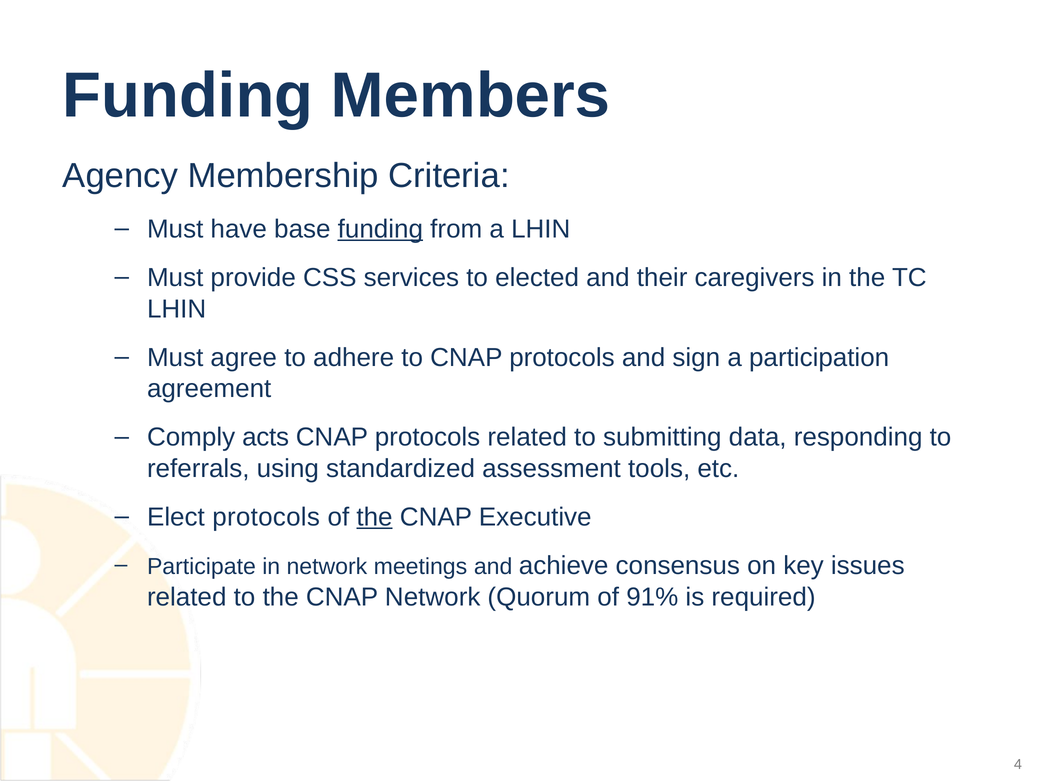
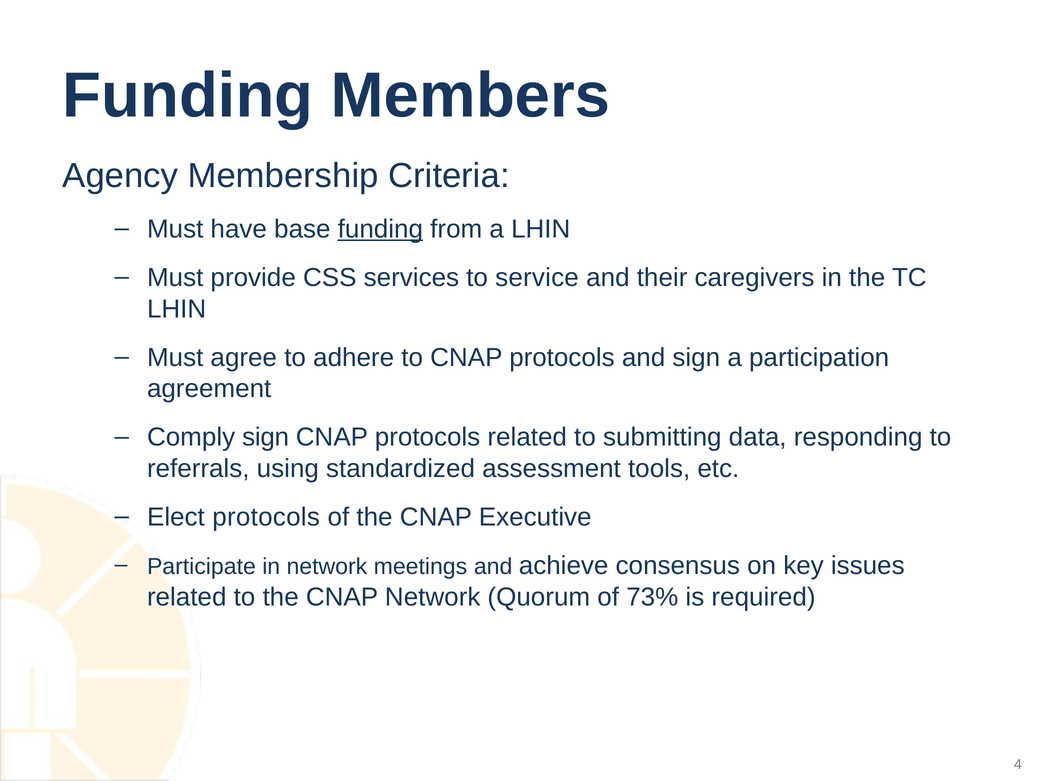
elected: elected -> service (537, 278)
Comply acts: acts -> sign (266, 437)
the underline: present -> none (375, 517)
91%: 91% -> 73% (652, 597)
